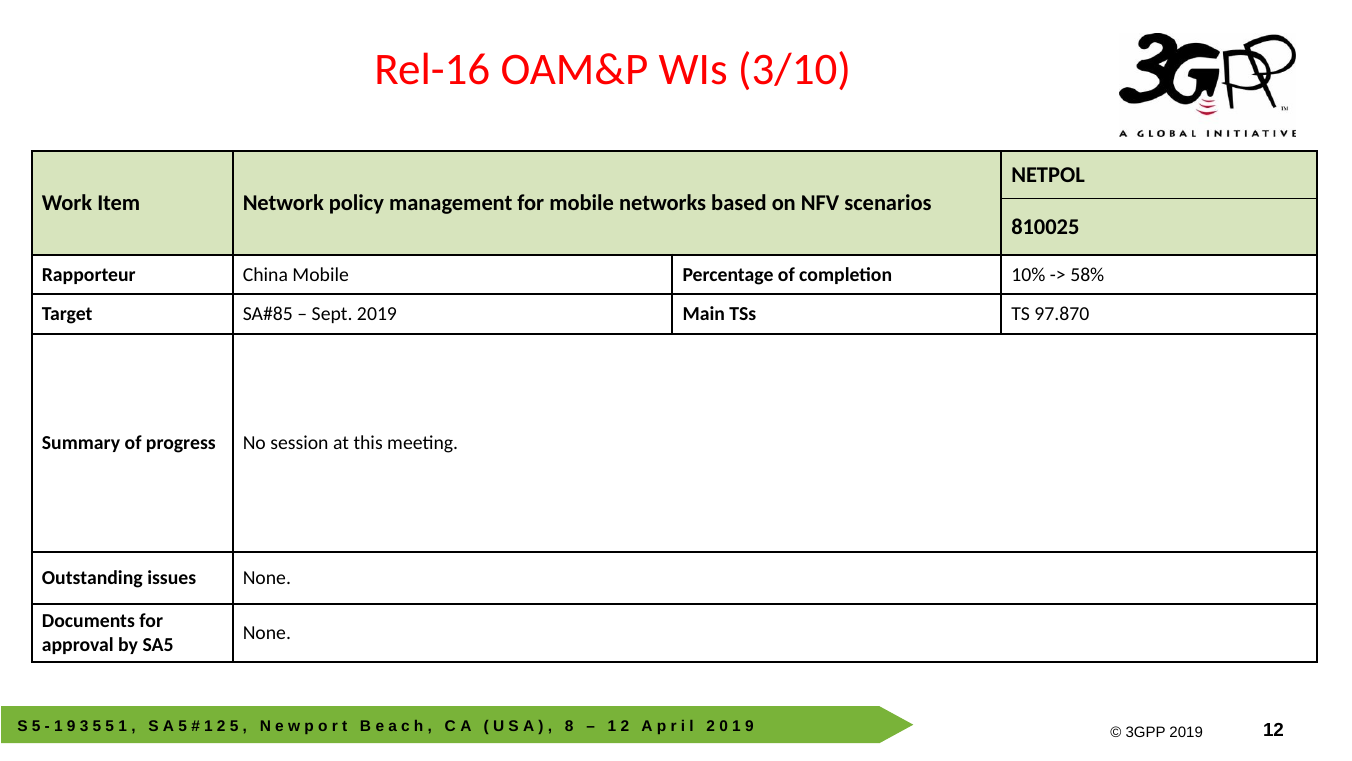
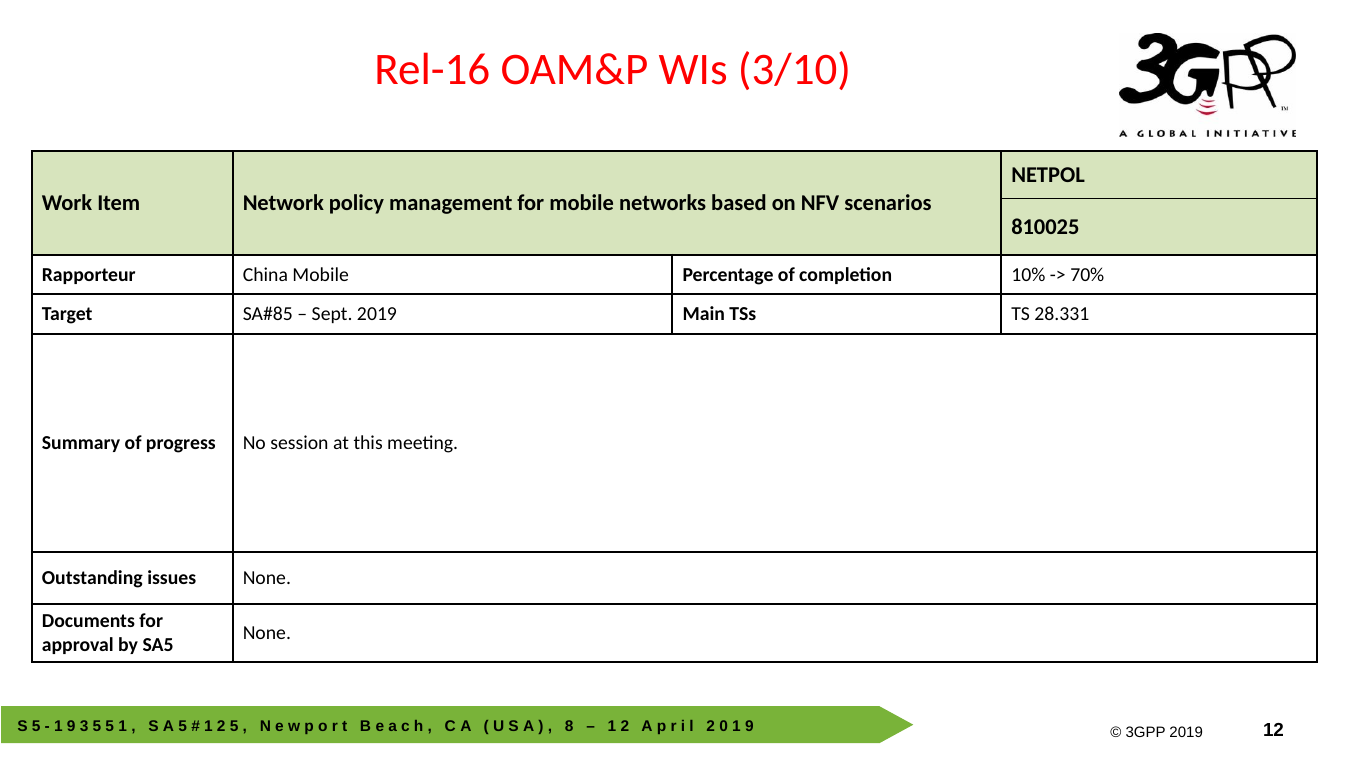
58%: 58% -> 70% (1087, 274)
97.870: 97.870 -> 28.331 (1062, 314)
